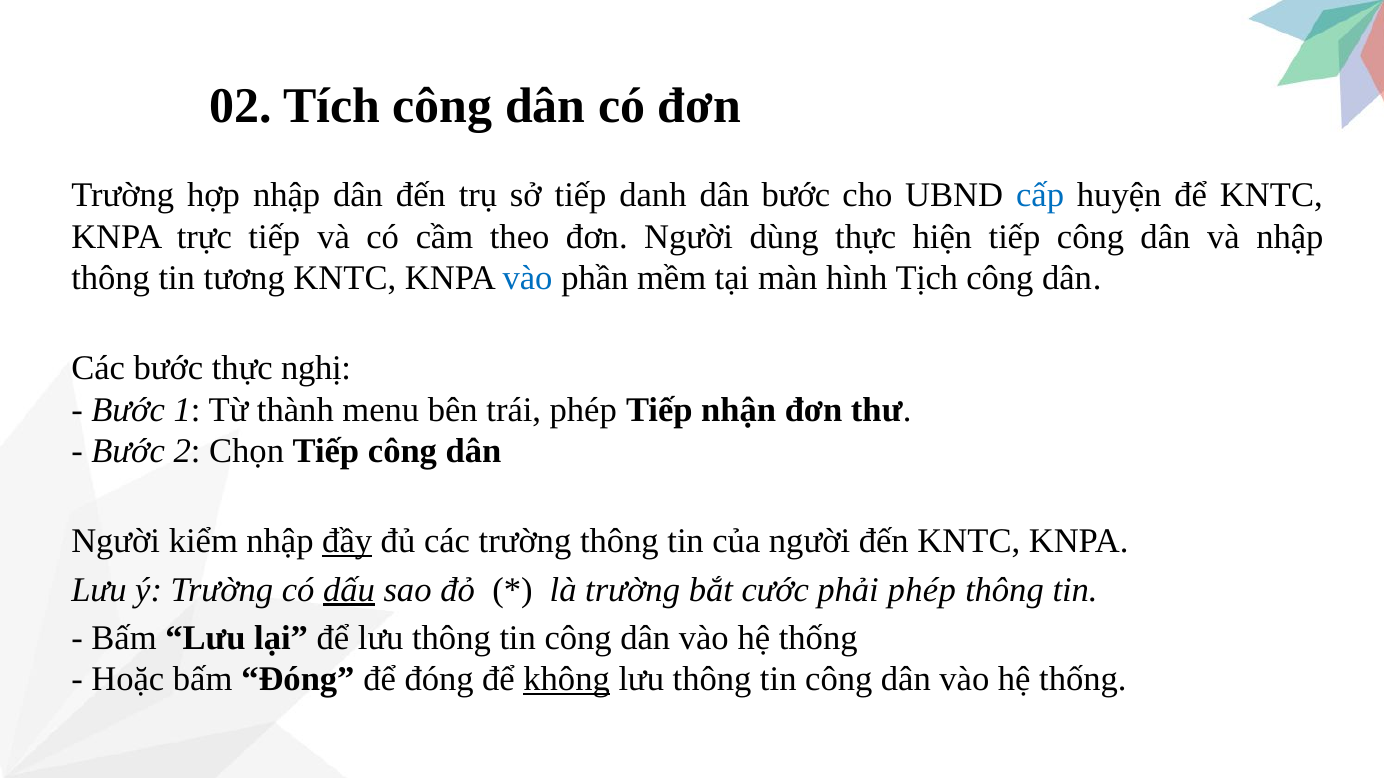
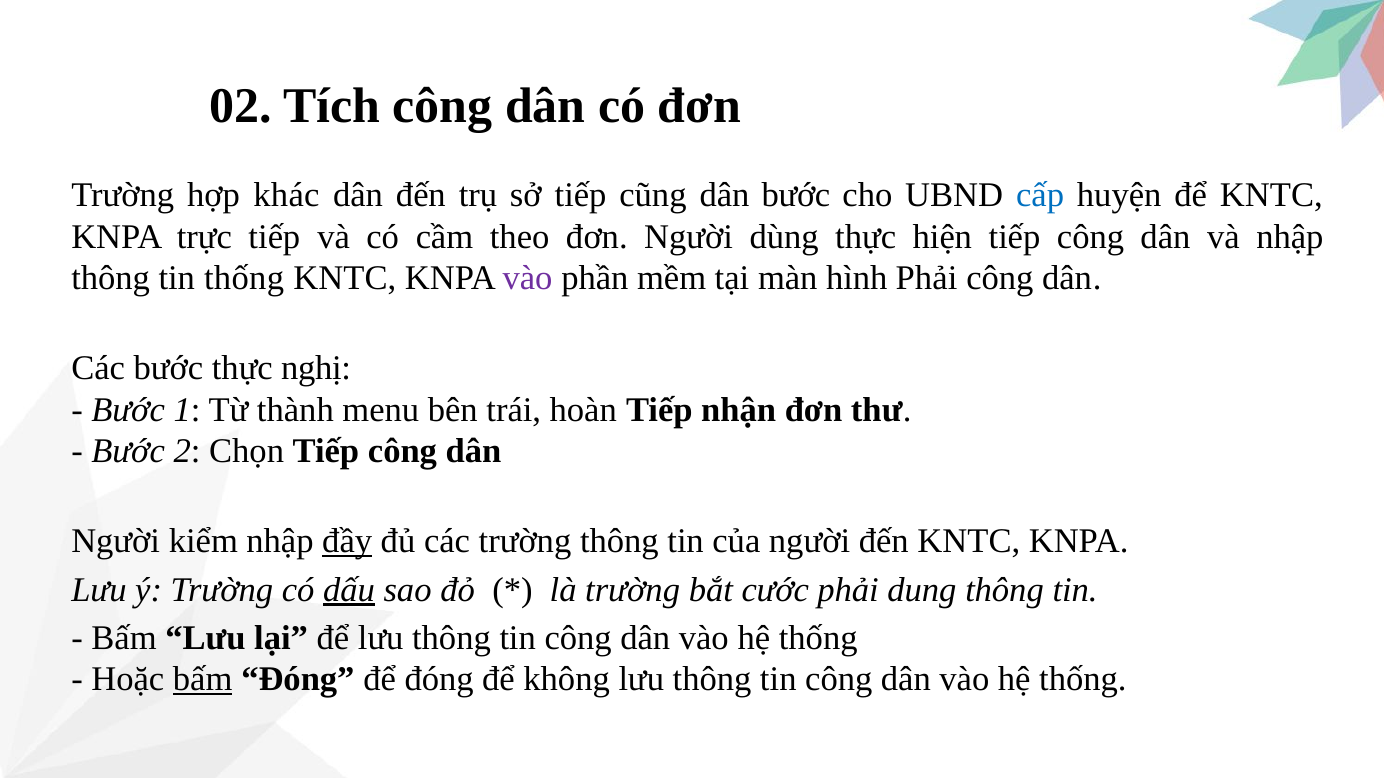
hợp nhập: nhập -> khác (286, 196)
danh: danh -> cũng (653, 196)
tin tương: tương -> thống (244, 279)
vào colour: blue -> purple (528, 279)
hình Tịch: Tịch -> Phải (927, 279)
trái phép: phép -> hoàn (583, 410)
phải phép: phép -> dung (922, 590)
bấm underline: none -> present (203, 680)
không underline: present -> none (567, 680)
